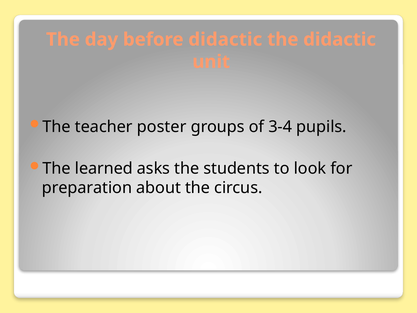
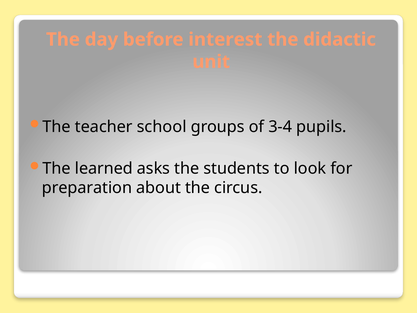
before didactic: didactic -> interest (225, 39)
poster: poster -> school (162, 127)
